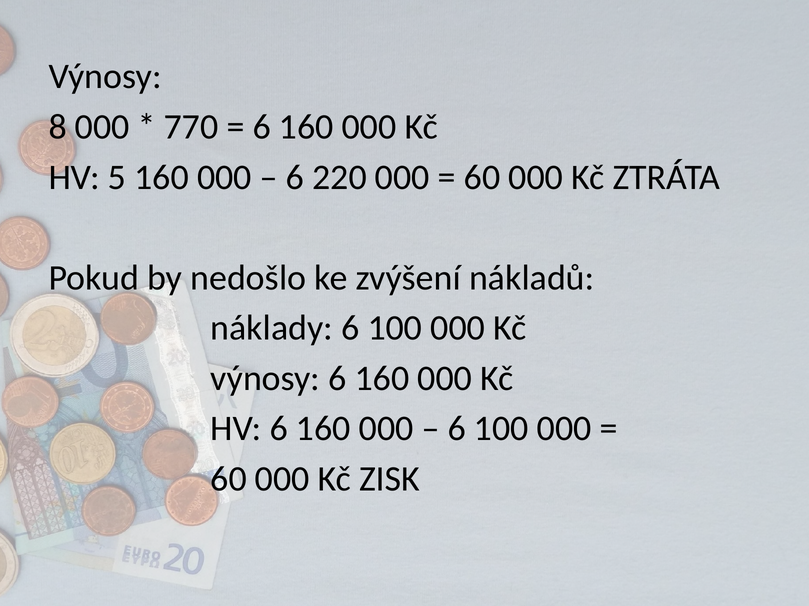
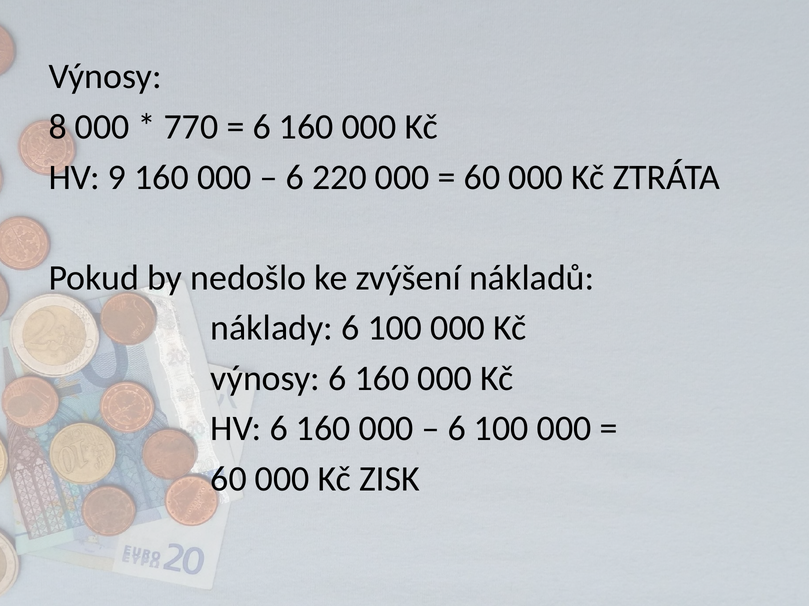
5: 5 -> 9 (117, 177)
